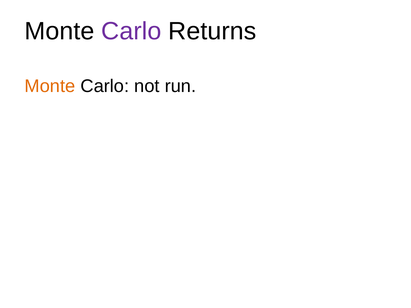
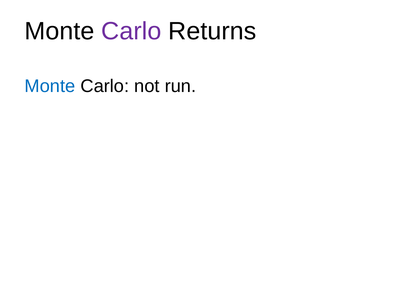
Monte colour: orange -> blue (50, 86)
